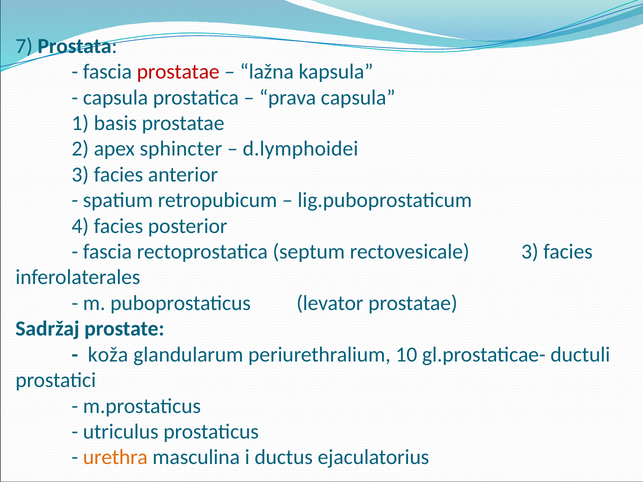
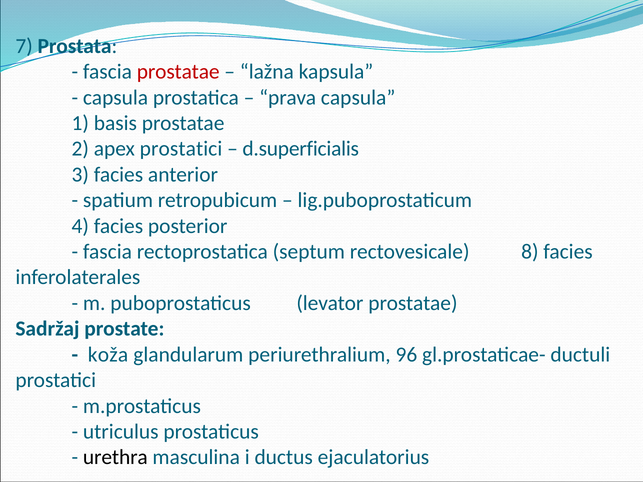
apex sphincter: sphincter -> prostatici (181, 149)
d.lymphoidei: d.lymphoidei -> d.superficialis (301, 149)
rectovesicale 3: 3 -> 8 (530, 252)
10: 10 -> 96 (406, 355)
urethra colour: orange -> black (115, 458)
